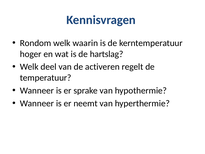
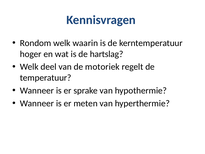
activeren: activeren -> motoriek (102, 67)
neemt: neemt -> meten (86, 103)
